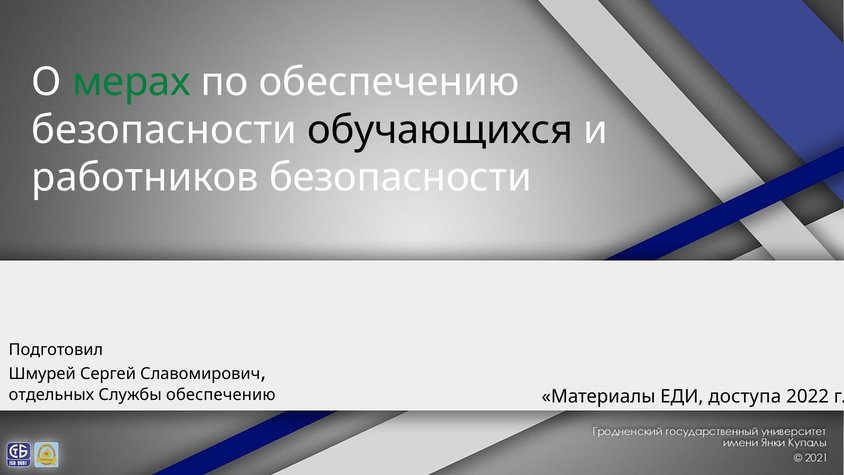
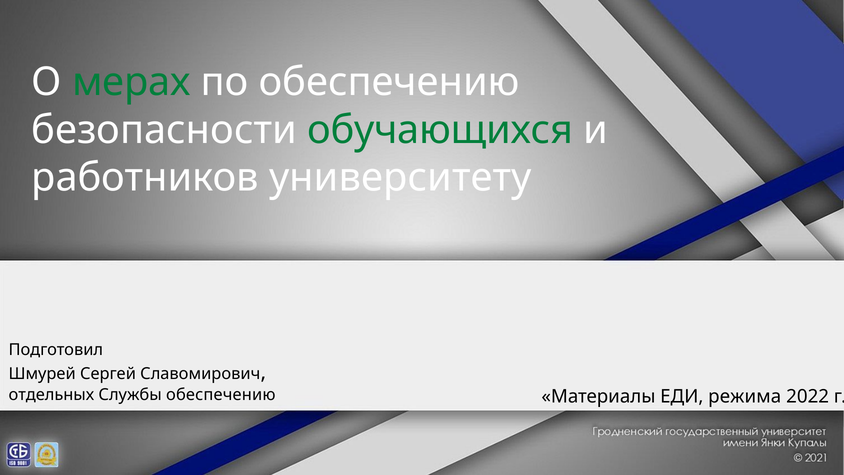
обучающихся colour: black -> green (440, 130)
работников безопасности: безопасности -> университету (400, 178)
доступа: доступа -> режима (745, 396)
